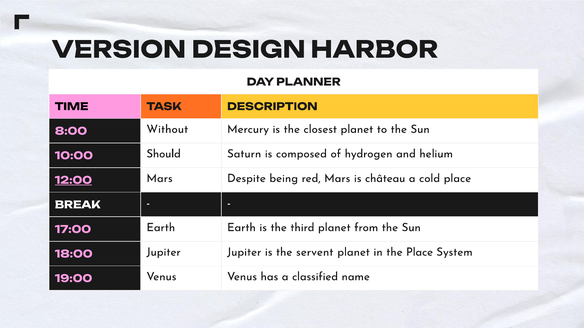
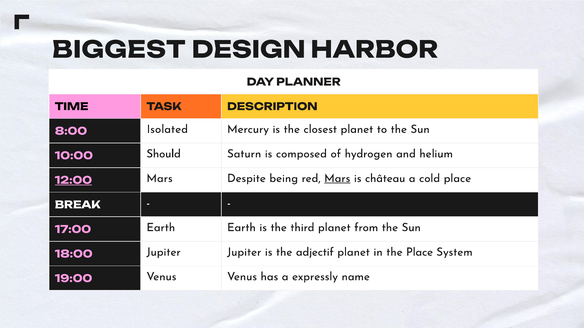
VERSION: VERSION -> BIGGEST (119, 50)
Without: Without -> Isolated (167, 129)
Mars underline: none -> present (337, 179)
servent: servent -> adjectif (315, 252)
classified: classified -> expressly (315, 277)
